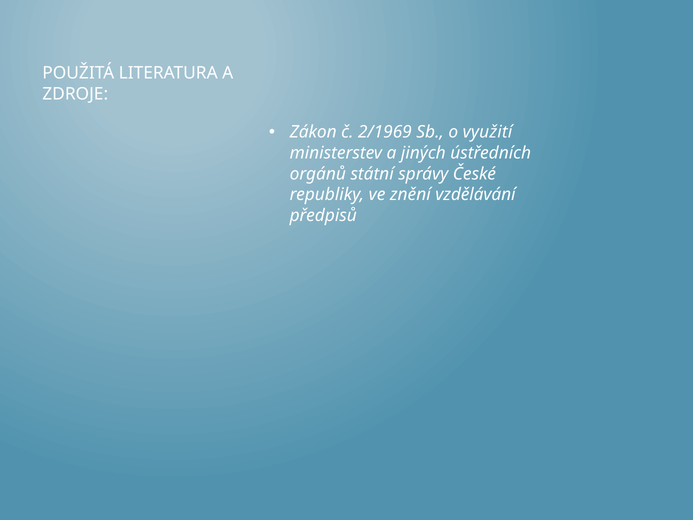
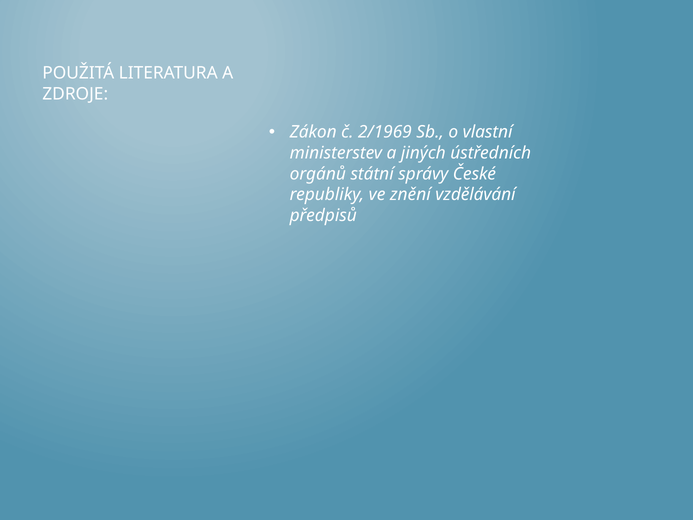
využití: využití -> vlastní (488, 132)
